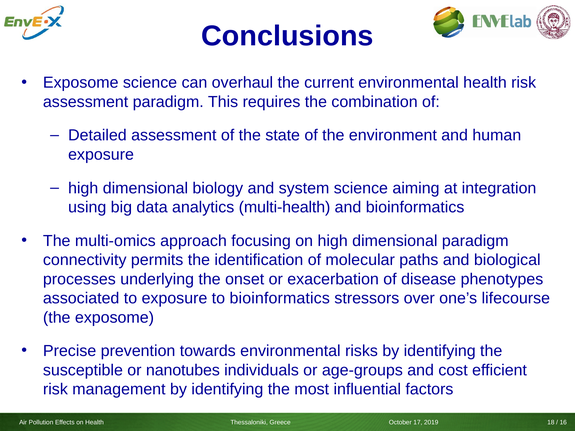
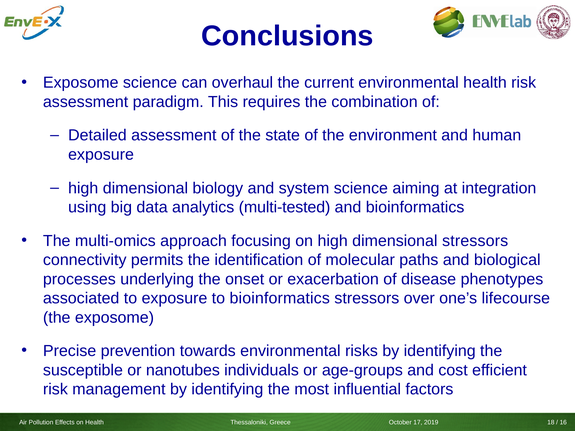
multi-health: multi-health -> multi-tested (285, 207)
dimensional paradigm: paradigm -> stressors (475, 241)
